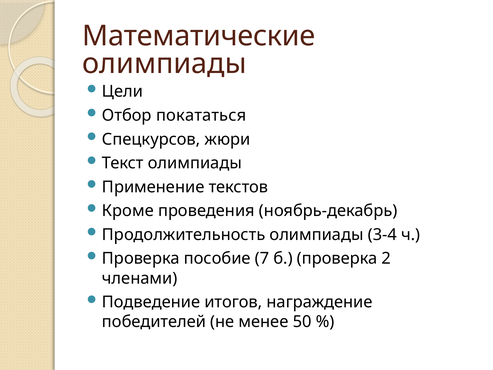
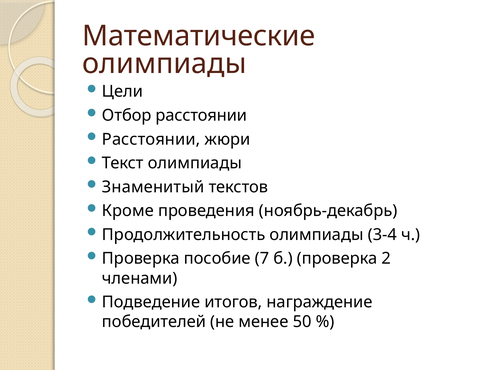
Отбор покататься: покататься -> расстоянии (201, 115)
Спецкурсов: Спецкурсов -> Расстоянии (151, 139)
Применение: Применение -> Знаменитый (153, 187)
